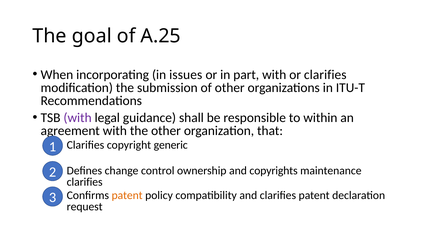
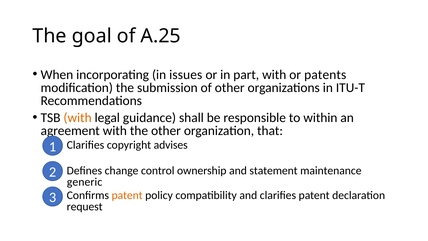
or clarifies: clarifies -> patents (325, 75)
with colour: purple -> orange (78, 118)
generic: generic -> advises (171, 145)
copyrights: copyrights -> statement (274, 171)
clarifies: clarifies -> generic (85, 182)
